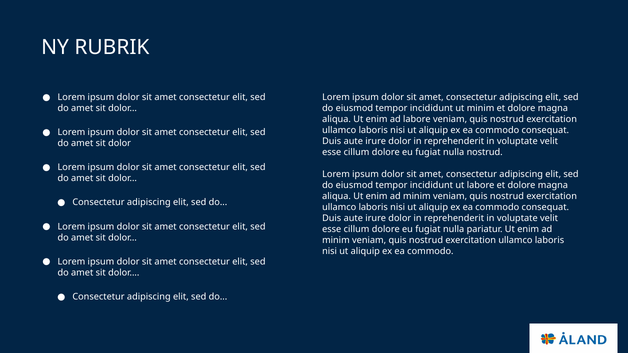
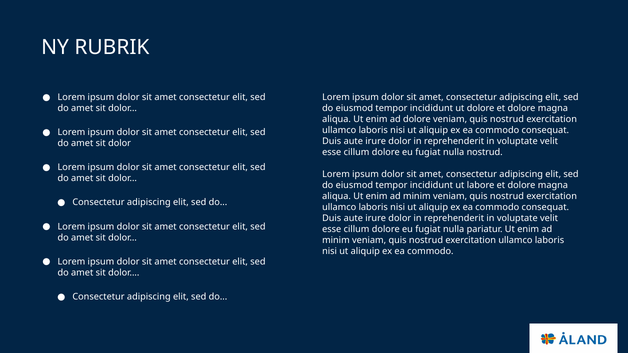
ut minim: minim -> dolore (481, 108)
ad labore: labore -> dolore (417, 119)
